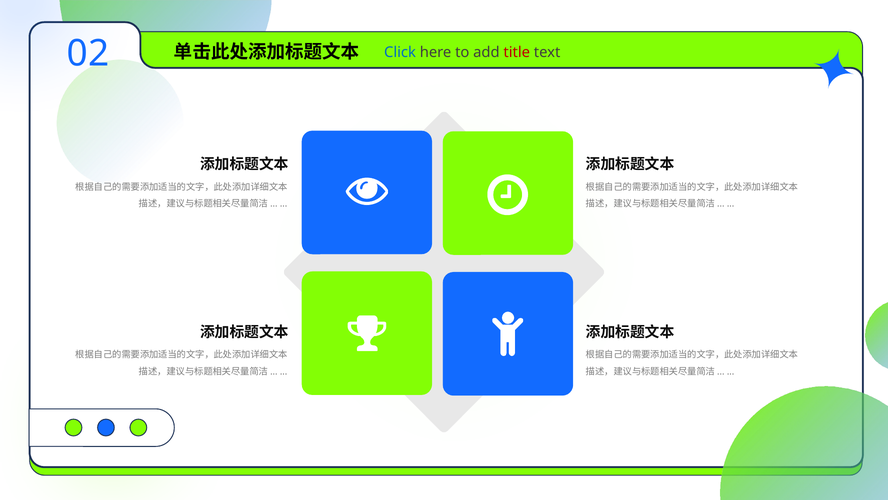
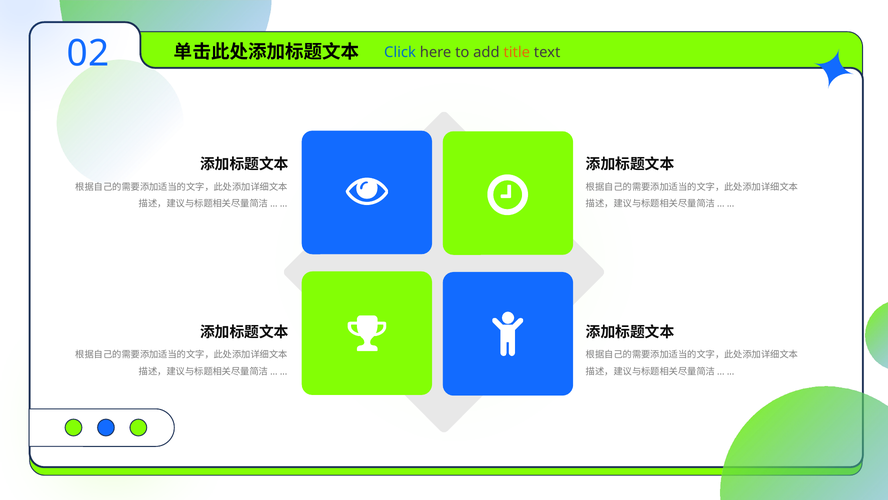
title colour: red -> orange (517, 52)
